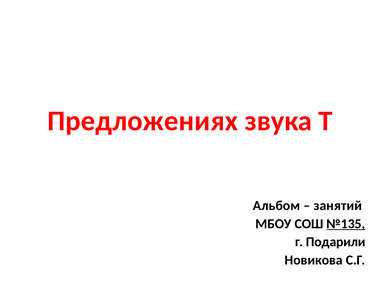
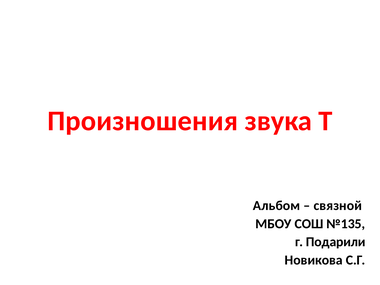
Предложениях: Предложениях -> Произношения (143, 121)
занятий: занятий -> связной (338, 206)
№135 underline: present -> none (346, 224)
